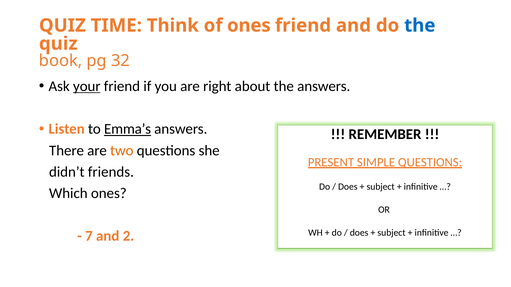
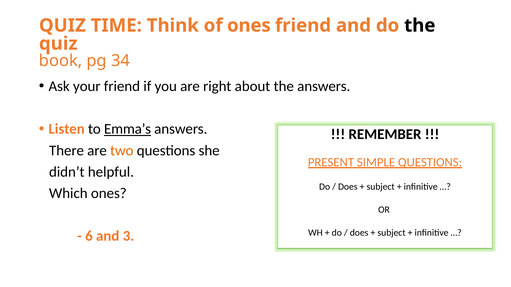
the colour: blue -> black (420, 26)
32: 32 -> 34 (121, 61)
your underline: present -> none (87, 86)
friends: friends -> helpful (111, 172)
7: 7 -> 6 (89, 236)
2: 2 -> 3 (129, 236)
